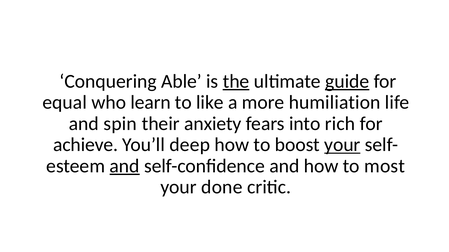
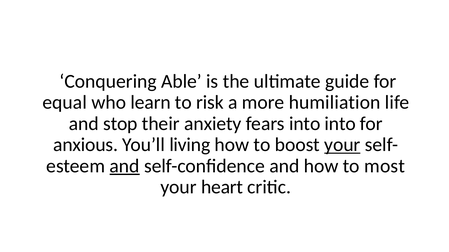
the underline: present -> none (236, 81)
guide underline: present -> none (347, 81)
like: like -> risk (210, 103)
spin: spin -> stop (120, 124)
into rich: rich -> into (340, 124)
achieve: achieve -> anxious (86, 145)
deep: deep -> living (190, 145)
done: done -> heart (222, 188)
